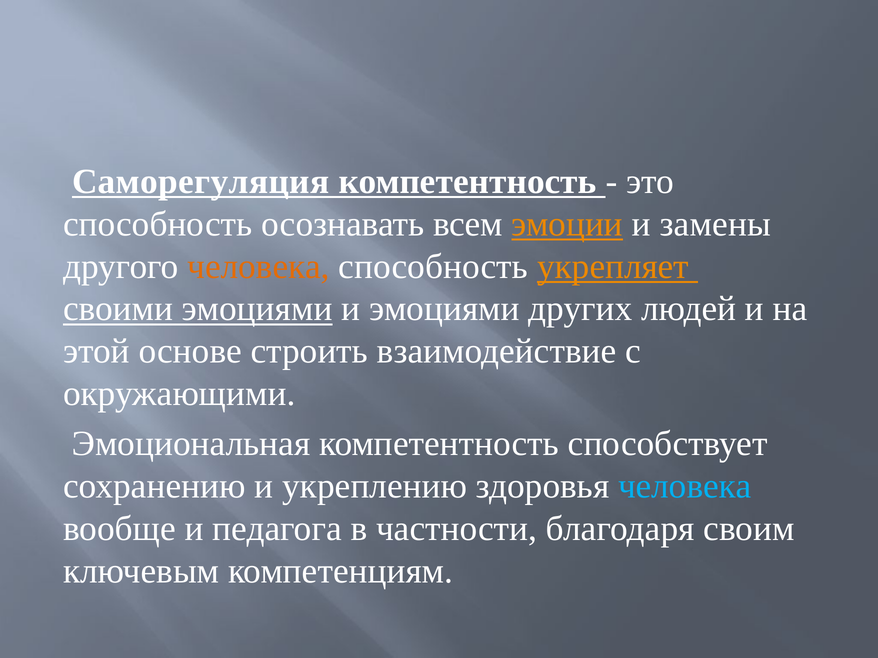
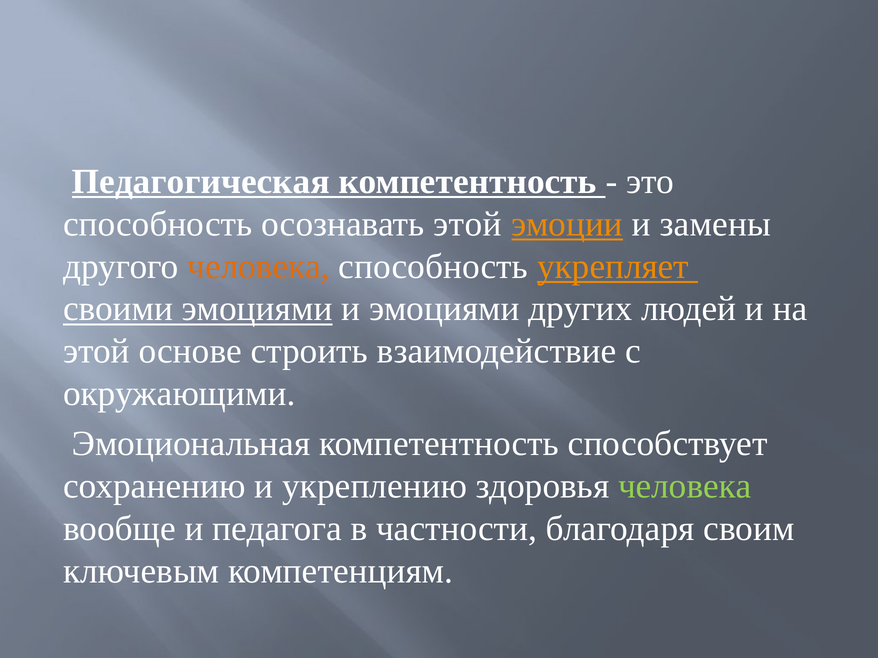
Саморегуляция: Саморегуляция -> Педагогическая (201, 182)
осознавать всем: всем -> этой (467, 224)
человека colour: light blue -> light green (685, 487)
